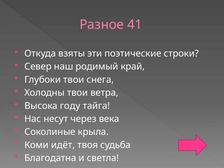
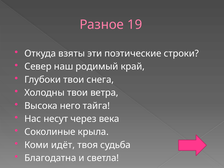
41: 41 -> 19 (135, 25)
году: году -> него (70, 106)
